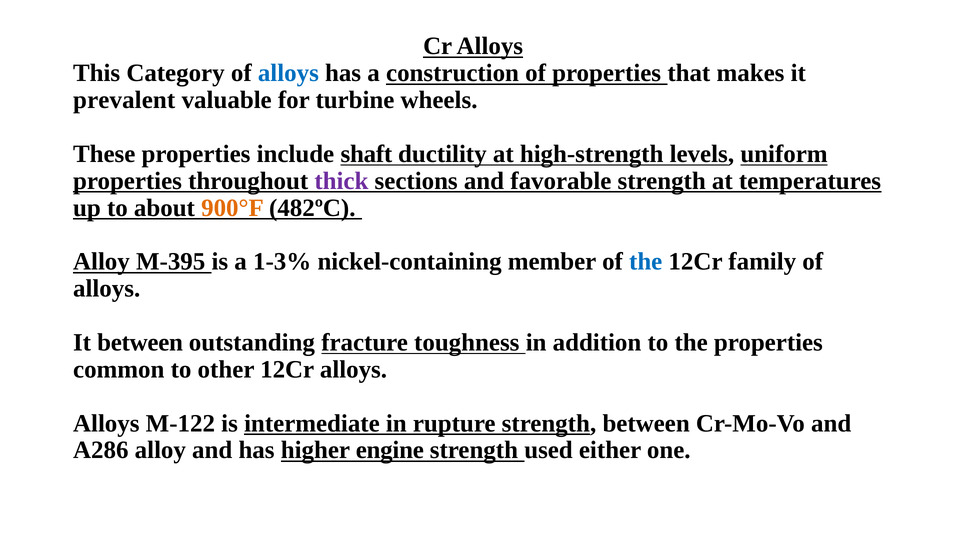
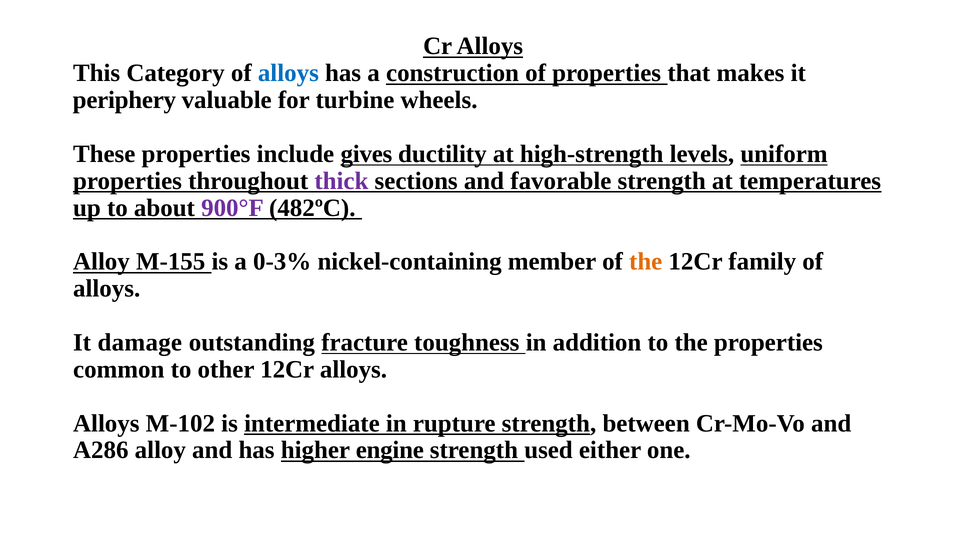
prevalent: prevalent -> periphery (124, 100)
shaft: shaft -> gives (366, 154)
900°F colour: orange -> purple (232, 208)
M-395: M-395 -> M-155 (171, 262)
1-3%: 1-3% -> 0-3% (282, 262)
the colour: blue -> orange (646, 262)
It between: between -> damage (140, 343)
M-122: M-122 -> M-102 (180, 424)
